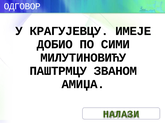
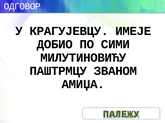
НАЛАЗИ: НАЛАЗИ -> ПАЛЕЖУ (121, 115)
